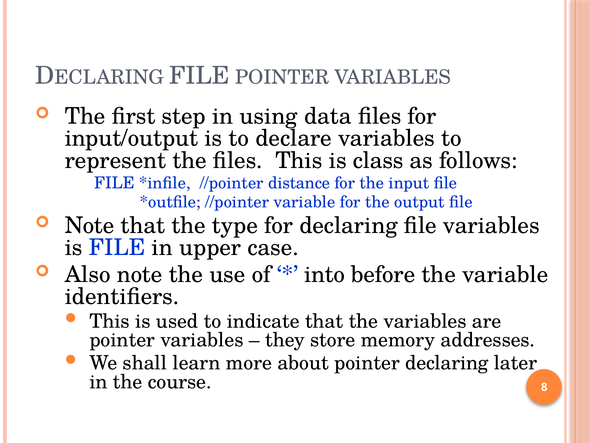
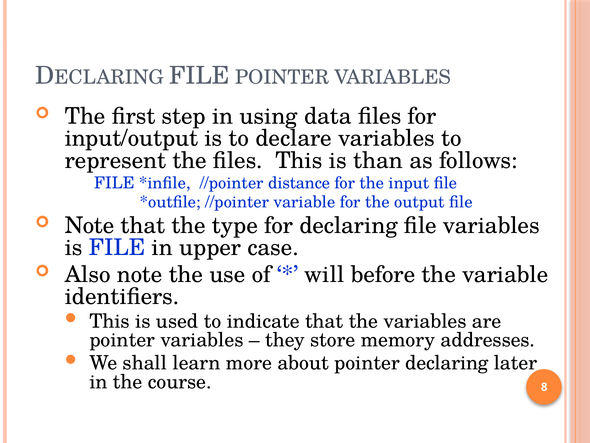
class: class -> than (378, 160)
into: into -> will (324, 274)
